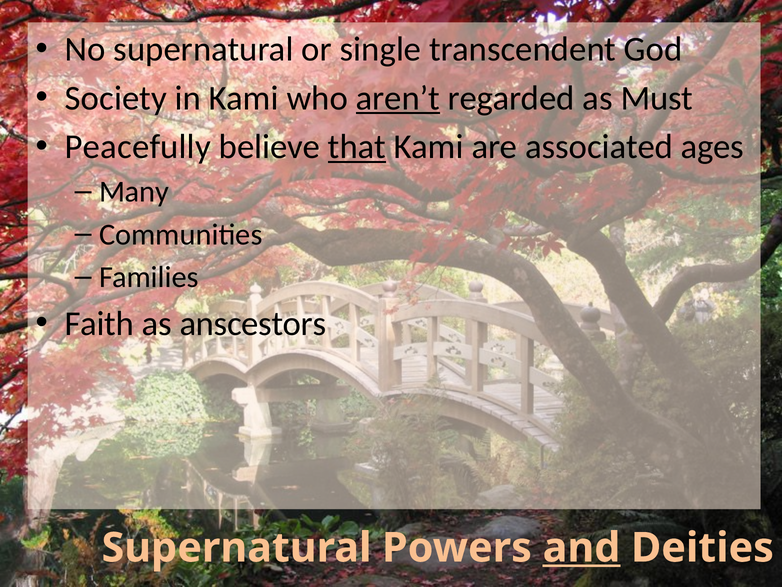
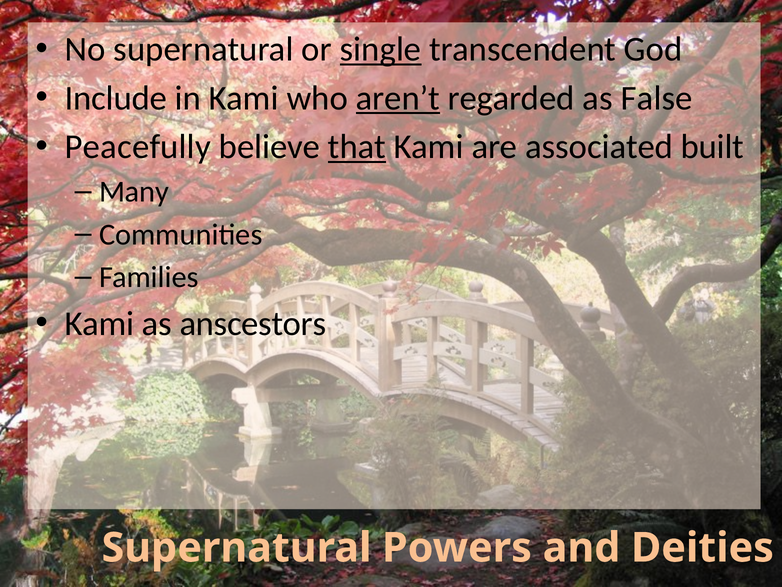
single underline: none -> present (381, 49)
Society: Society -> Include (116, 98)
Must: Must -> False (657, 98)
ages: ages -> built (712, 147)
Faith: Faith -> Kami (99, 323)
and underline: present -> none (582, 547)
